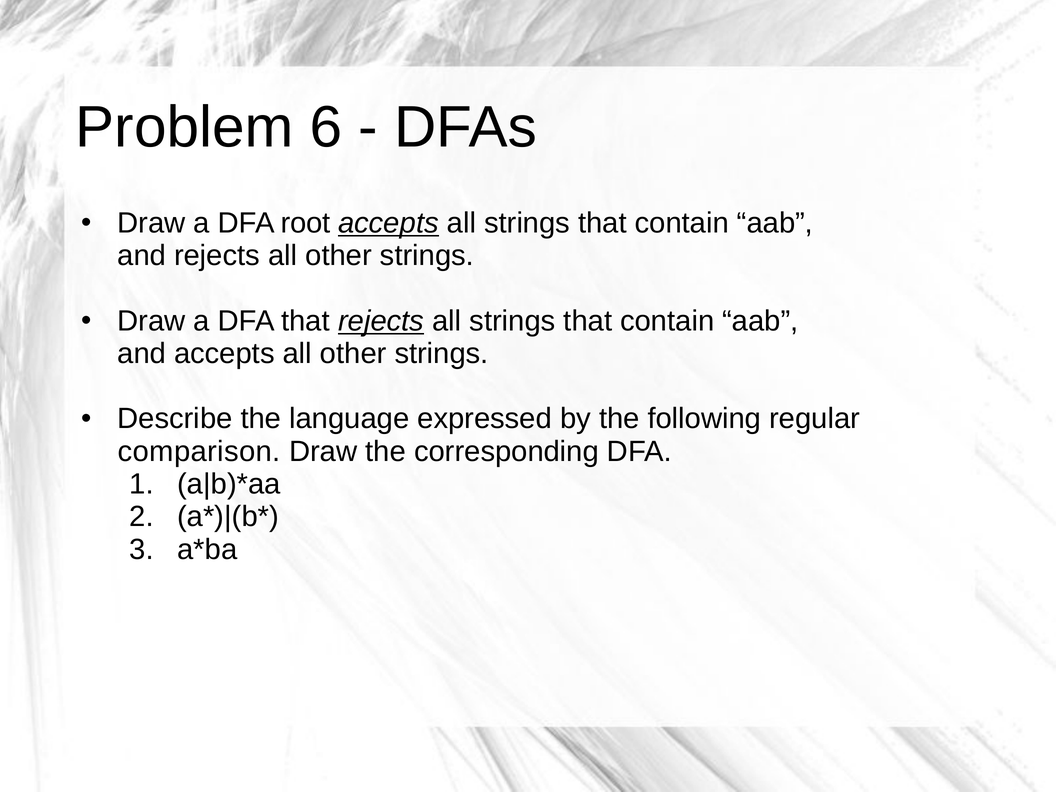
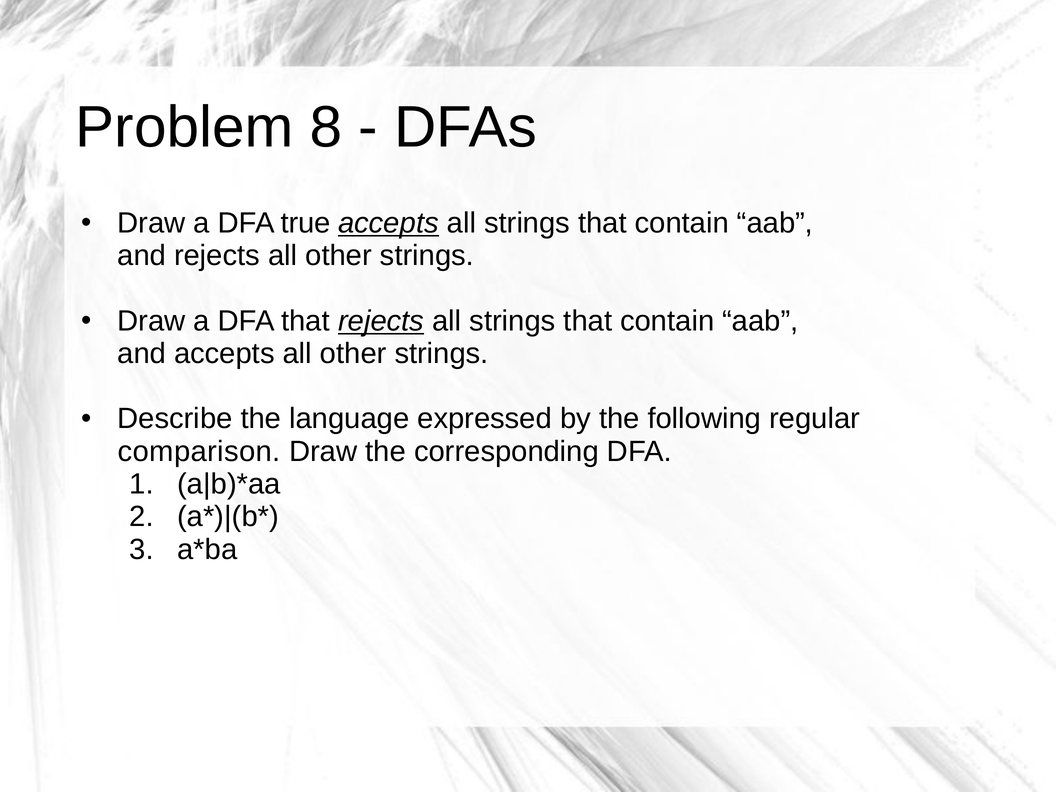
6: 6 -> 8 (326, 127)
root: root -> true (306, 223)
